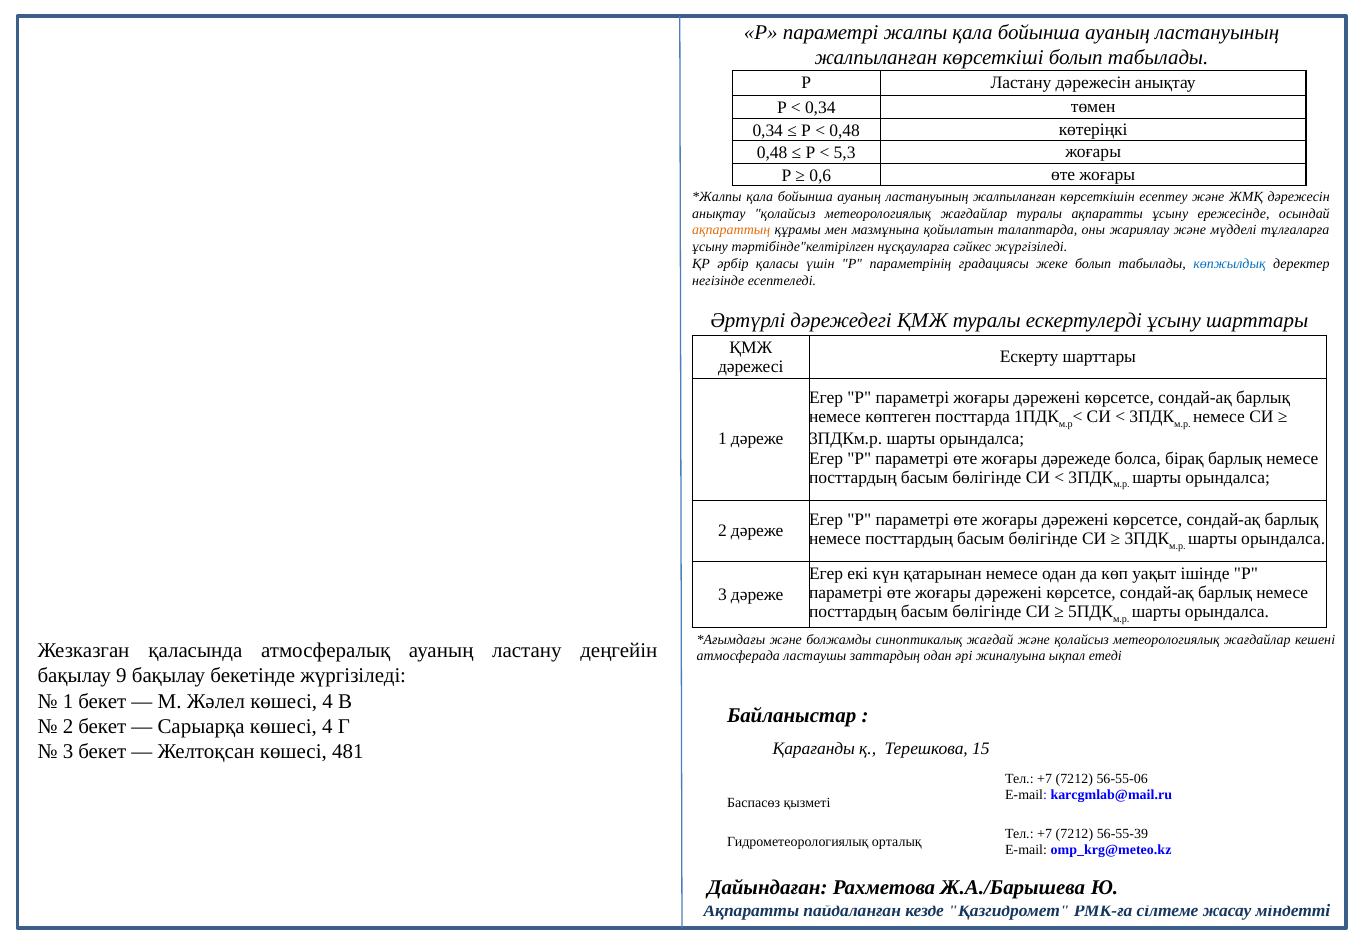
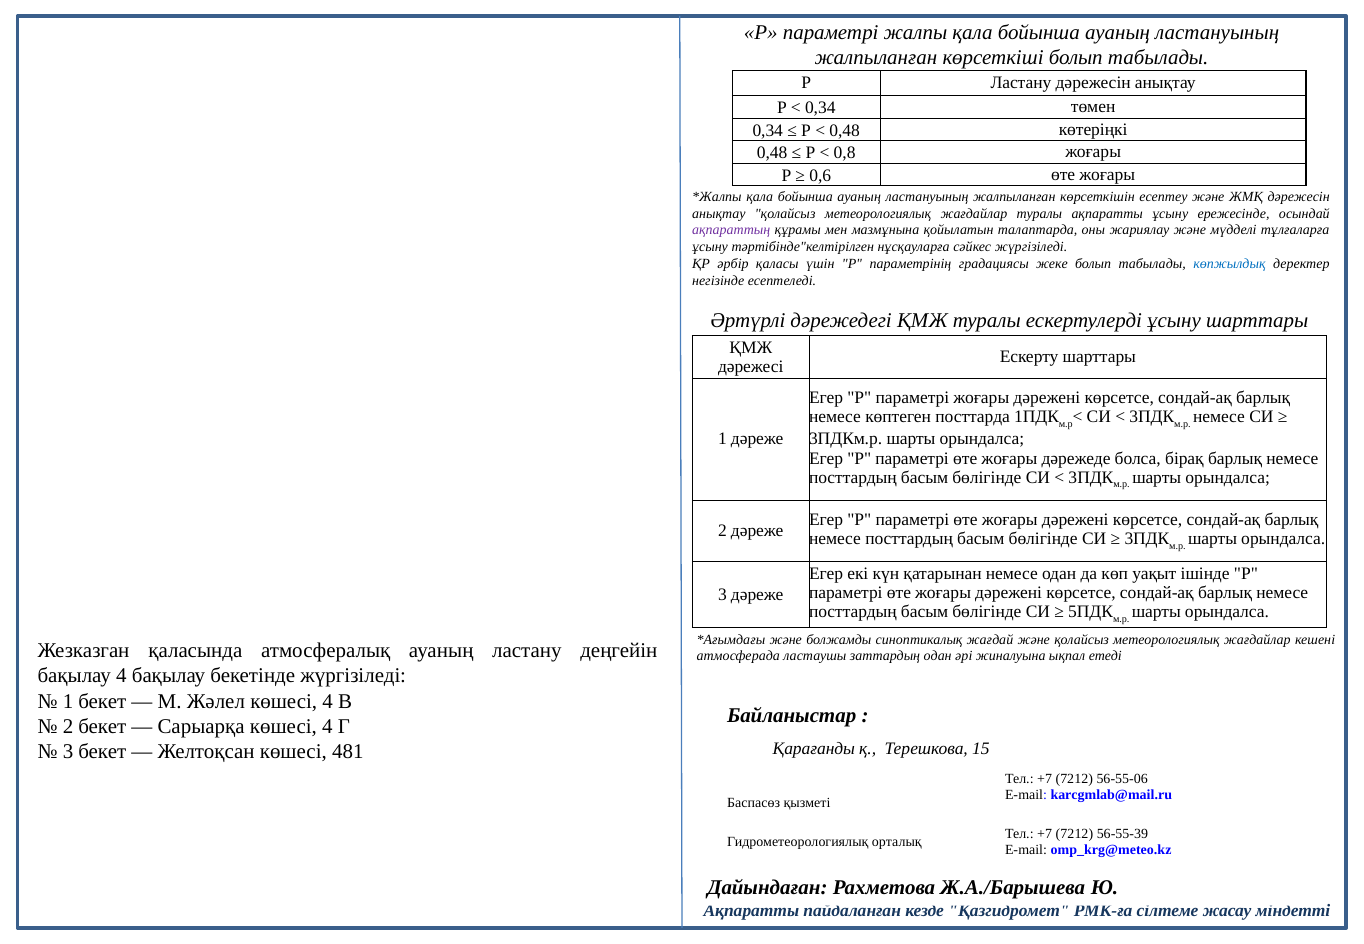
5,3: 5,3 -> 0,8 (845, 153)
ақпараттың colour: orange -> purple (731, 230)
бақылау 9: 9 -> 4 (121, 676)
